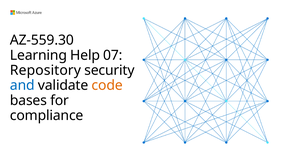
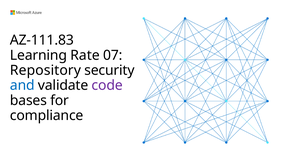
AZ-559.30: AZ-559.30 -> AZ-111.83 (42, 40)
Help: Help -> Rate (85, 55)
code colour: orange -> purple (107, 85)
